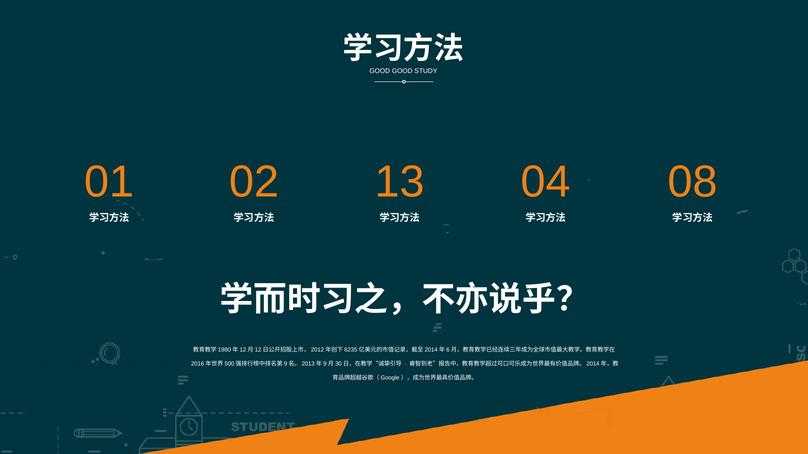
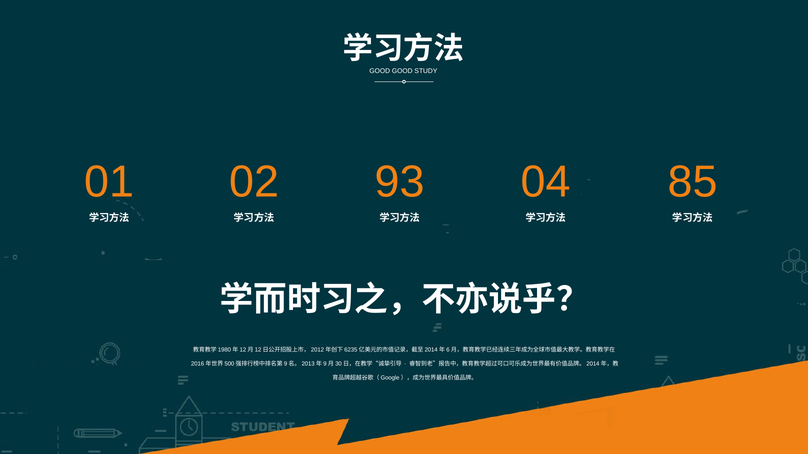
13: 13 -> 93 (400, 182)
08: 08 -> 85 (693, 182)
